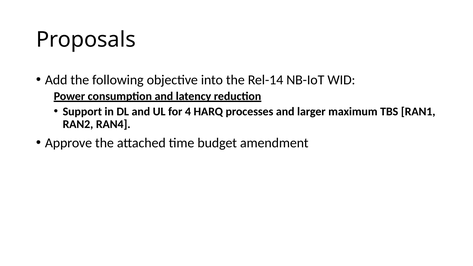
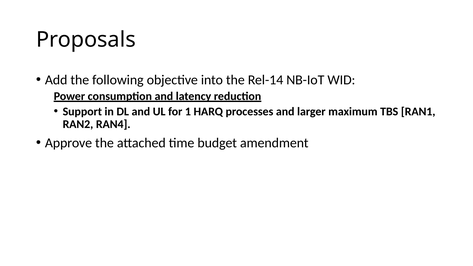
4: 4 -> 1 (188, 111)
